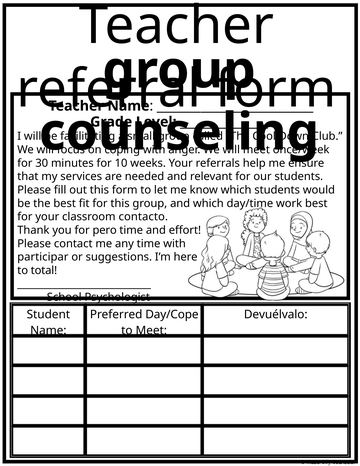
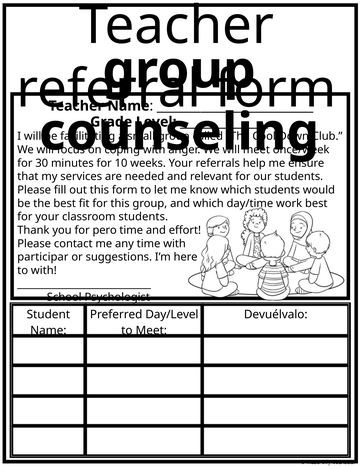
classroom contacto: contacto -> students (143, 217)
to total: total -> with (44, 270)
Day/Cope: Day/Cope -> Day/Level (172, 314)
